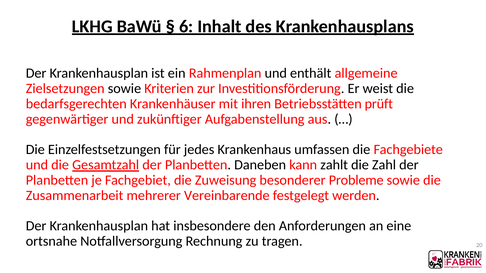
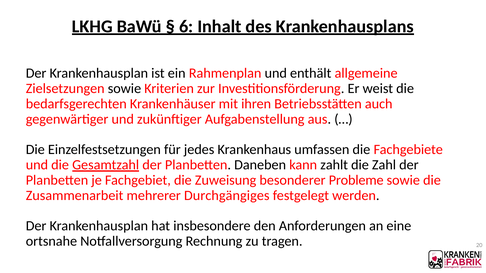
prüft: prüft -> auch (379, 104)
Vereinbarende: Vereinbarende -> Durchgängiges (227, 196)
